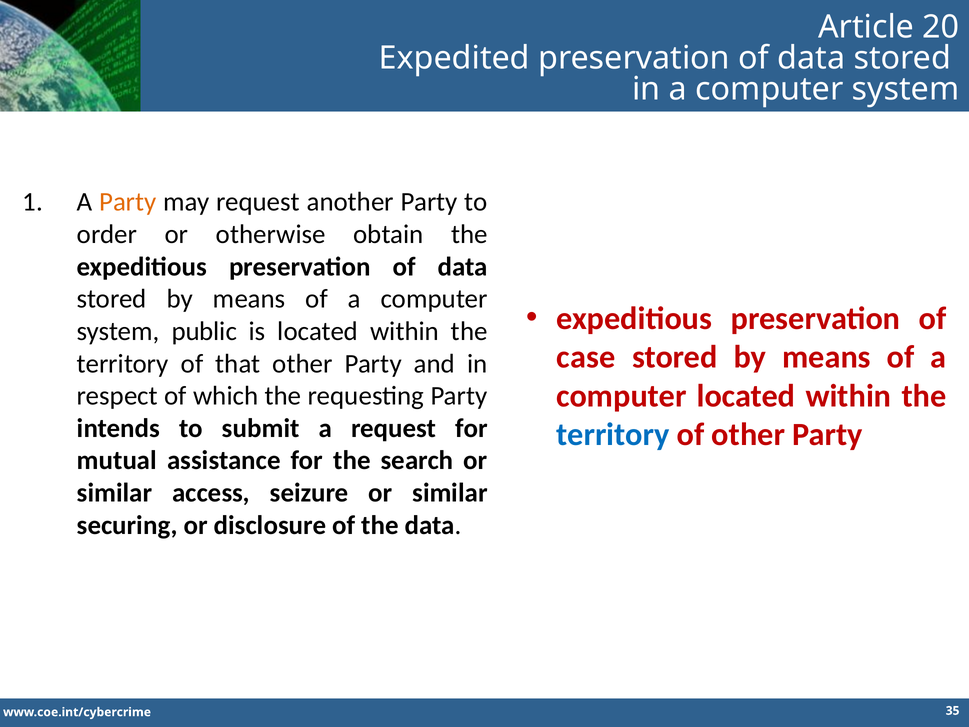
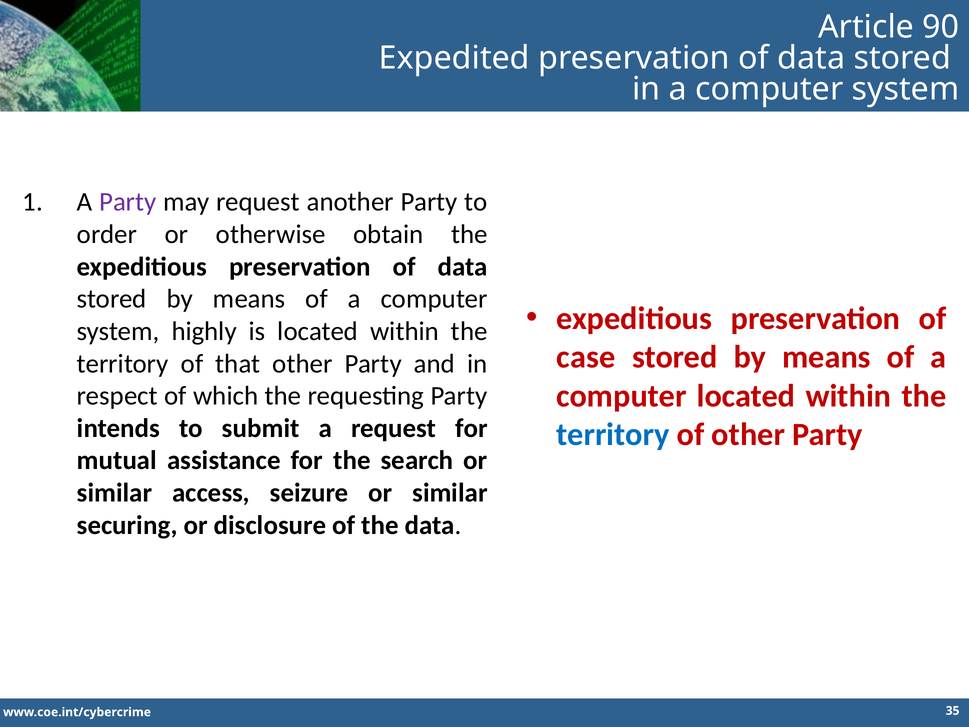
20: 20 -> 90 (941, 27)
Party colour: orange -> purple (128, 202)
public: public -> highly (204, 331)
